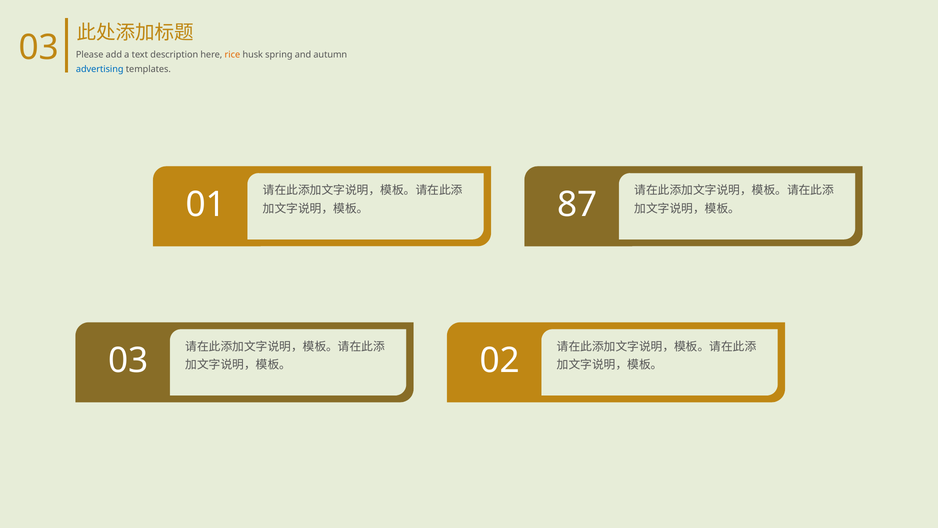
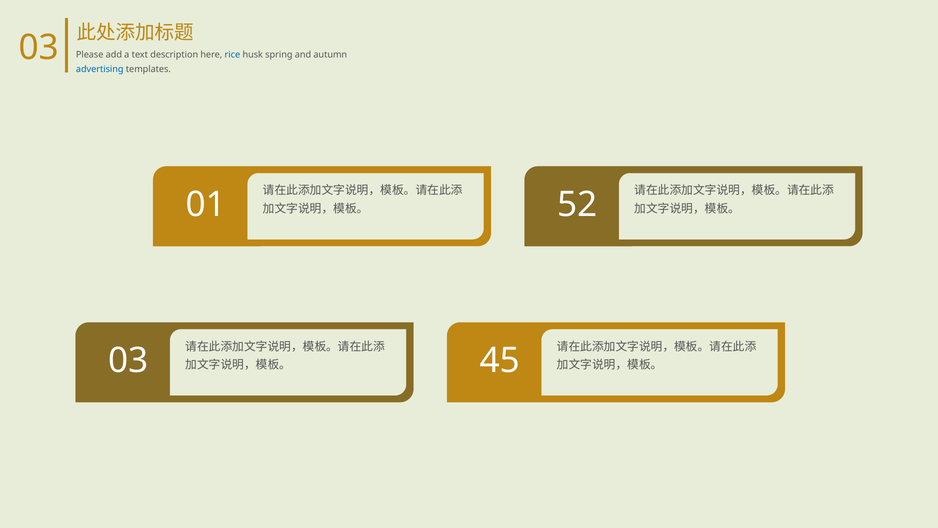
rice colour: orange -> blue (232, 55)
87: 87 -> 52 (577, 204)
02: 02 -> 45 (500, 360)
